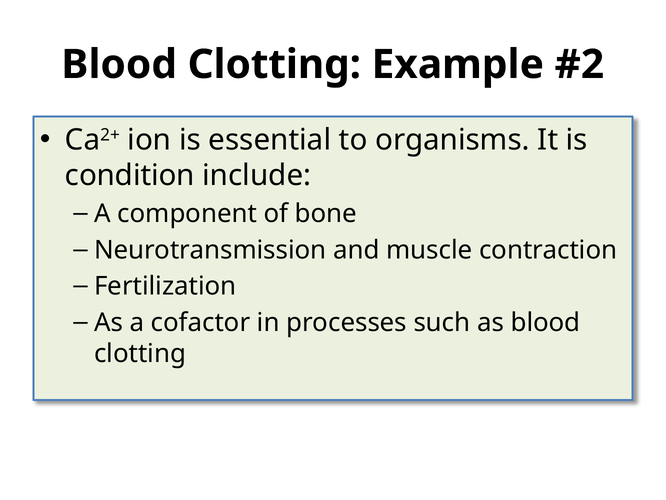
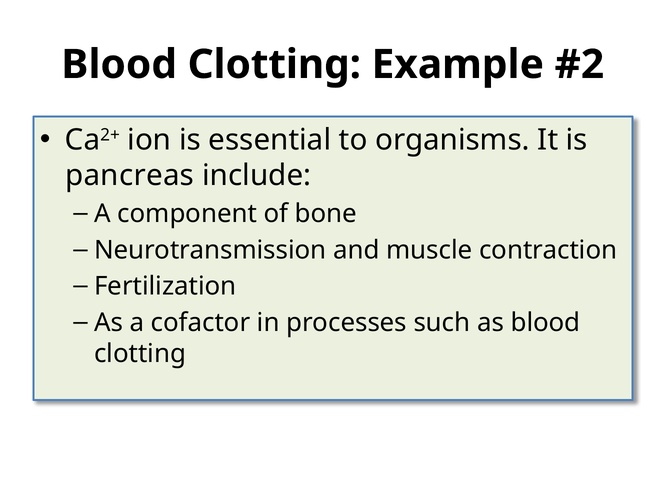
condition: condition -> pancreas (130, 175)
